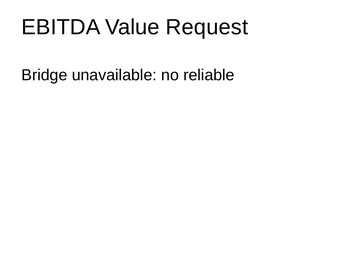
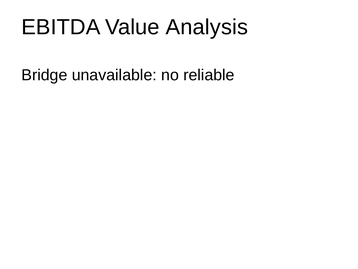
Request: Request -> Analysis (207, 27)
